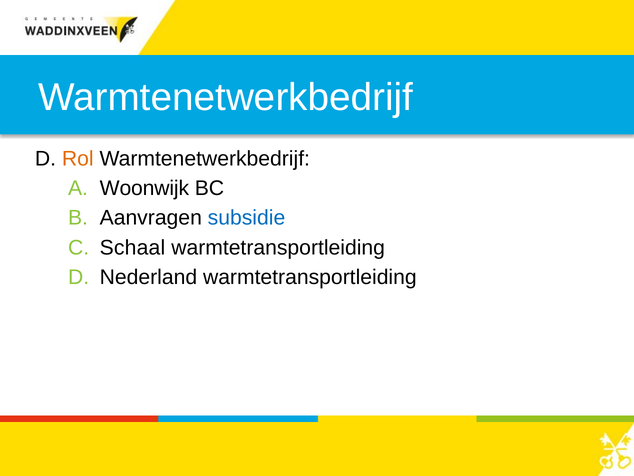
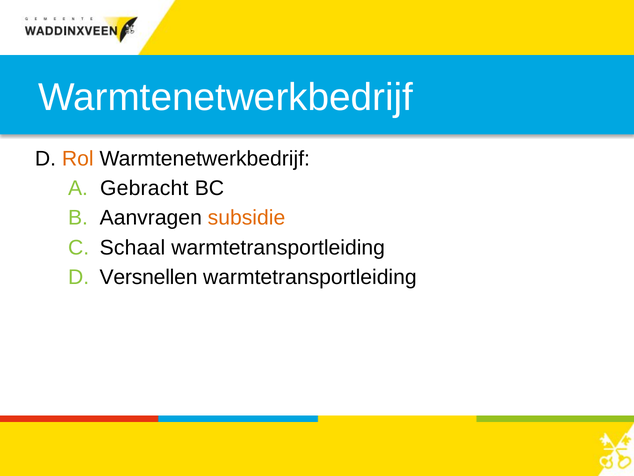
Woonwijk: Woonwijk -> Gebracht (144, 188)
subsidie colour: blue -> orange (246, 218)
Nederland: Nederland -> Versnellen (149, 277)
